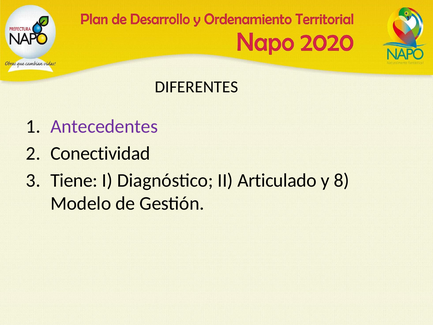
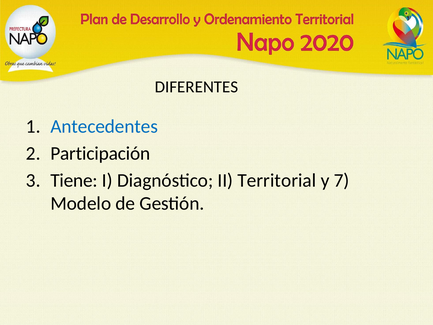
Antecedentes colour: purple -> blue (104, 126)
Conectividad: Conectividad -> Participación (100, 153)
Articulado: Articulado -> Territorial (277, 180)
8: 8 -> 7 (342, 180)
